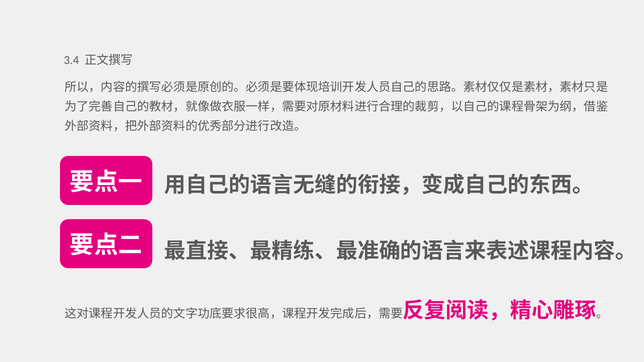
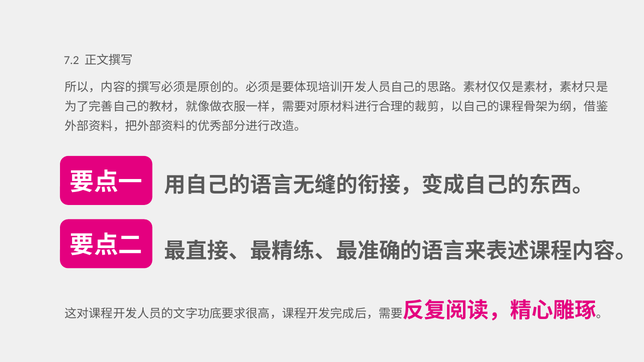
3.4: 3.4 -> 7.2 (71, 60)
